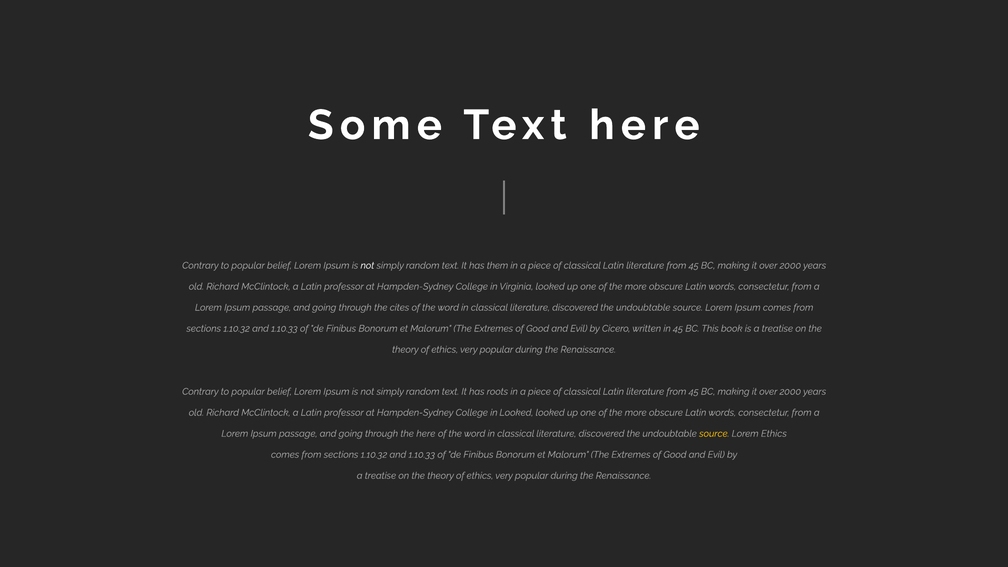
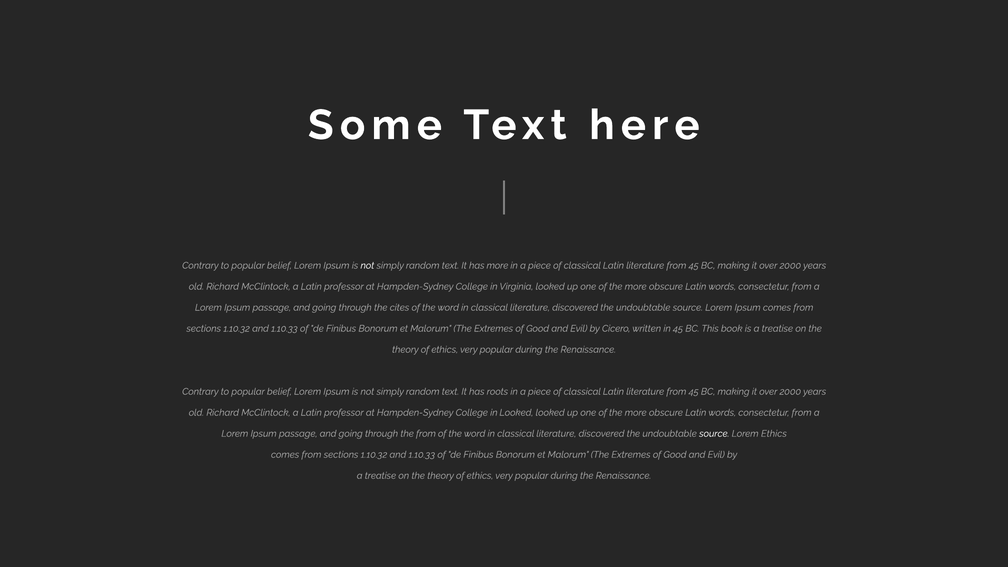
has them: them -> more (497, 265)
the here: here -> from (426, 434)
source colour: yellow -> white (714, 434)
